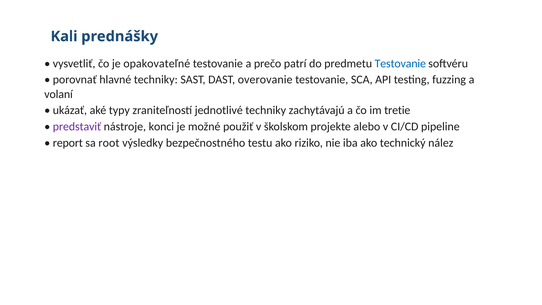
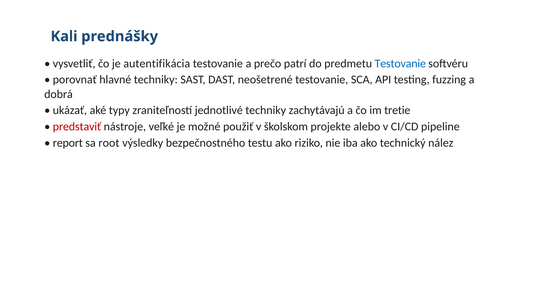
opakovateľné: opakovateľné -> autentifikácia (157, 63)
overovanie: overovanie -> neošetrené (265, 80)
volaní: volaní -> dobrá (59, 94)
predstaviť colour: purple -> red (77, 127)
konci: konci -> veľké (161, 127)
